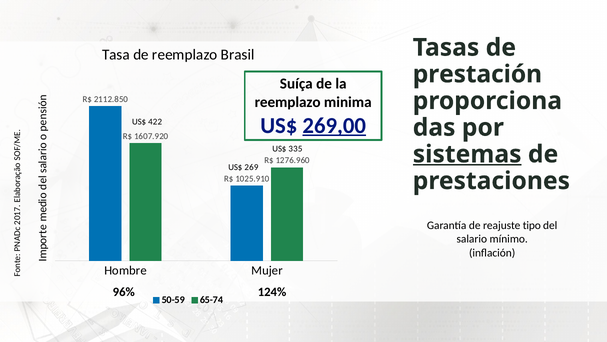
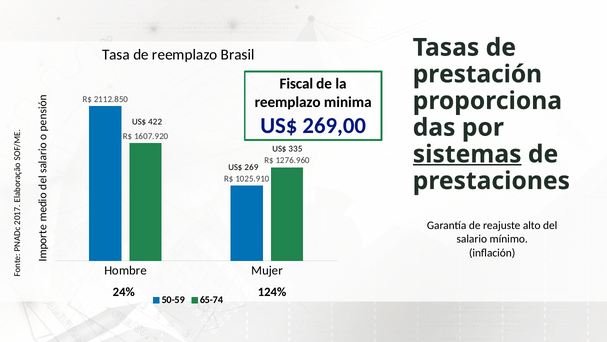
Suíça: Suíça -> Fiscal (296, 84)
269,00 underline: present -> none (334, 125)
tipo: tipo -> alto (532, 225)
96%: 96% -> 24% (124, 291)
